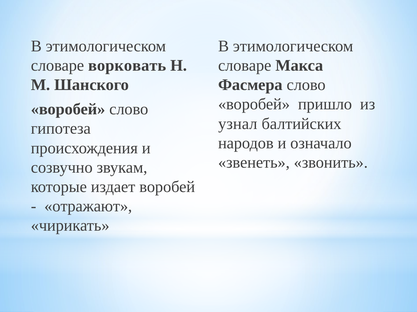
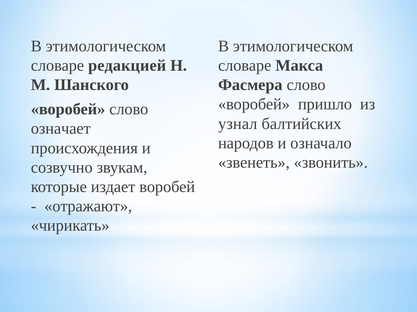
ворковать: ворковать -> редакцией (127, 66)
гипотеза: гипотеза -> означает (61, 129)
